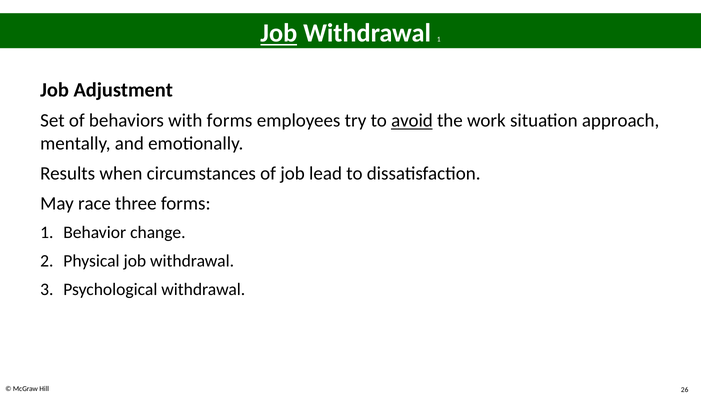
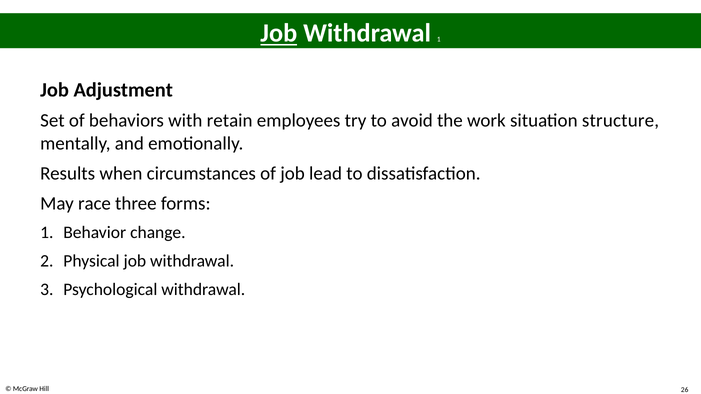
with forms: forms -> retain (230, 121)
avoid underline: present -> none (412, 121)
approach: approach -> structure (621, 121)
